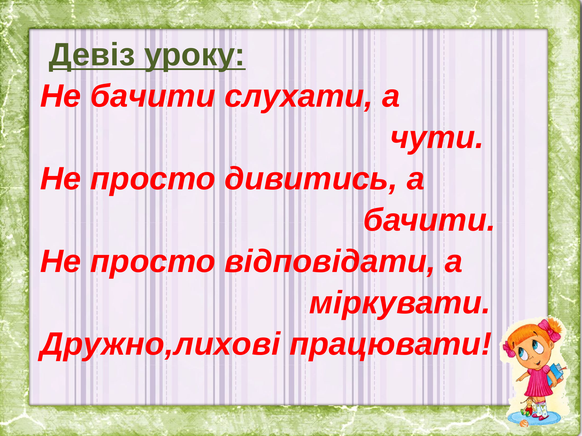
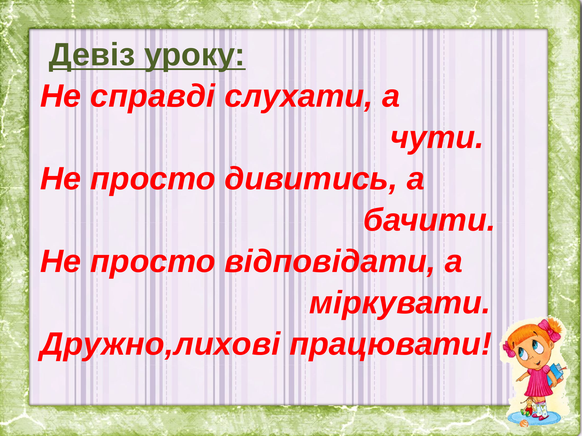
Не бачити: бачити -> справді (153, 96)
